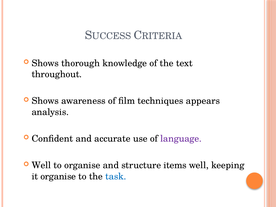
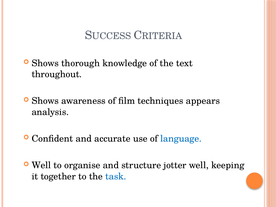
language colour: purple -> blue (181, 139)
items: items -> jotter (175, 165)
it organise: organise -> together (58, 176)
